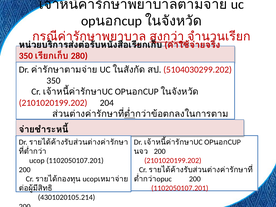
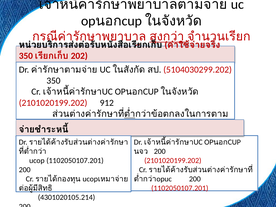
280: 280 -> 202 (79, 56)
204: 204 -> 912 (107, 103)
